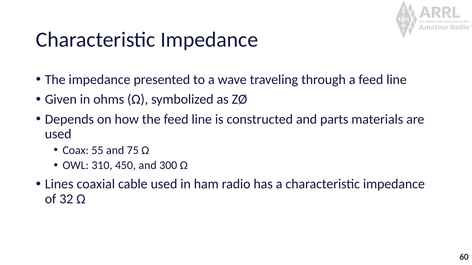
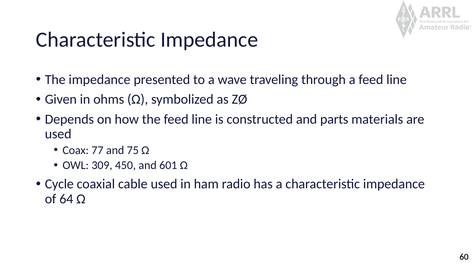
55: 55 -> 77 (97, 151)
310: 310 -> 309 (102, 166)
300: 300 -> 601 (168, 166)
Lines: Lines -> Cycle (59, 184)
32: 32 -> 64 (66, 199)
